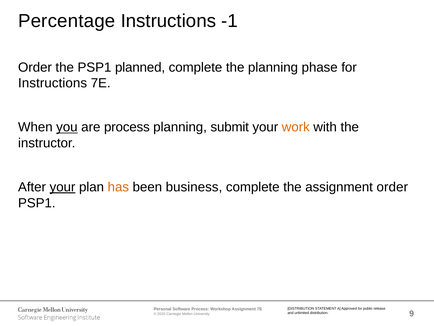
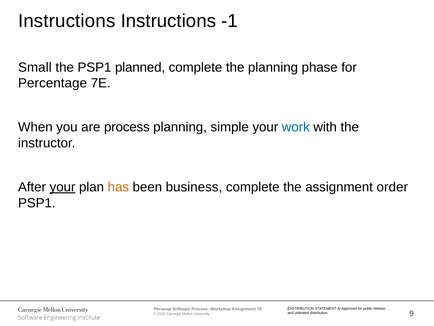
Percentage: Percentage -> Instructions (67, 21)
Order: Order -> Small (35, 67)
Instructions: Instructions -> Percentage (53, 83)
you underline: present -> none (67, 127)
submit: submit -> simple (230, 127)
work colour: orange -> blue (296, 127)
